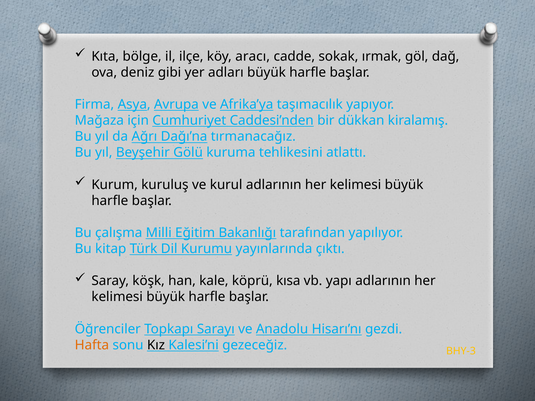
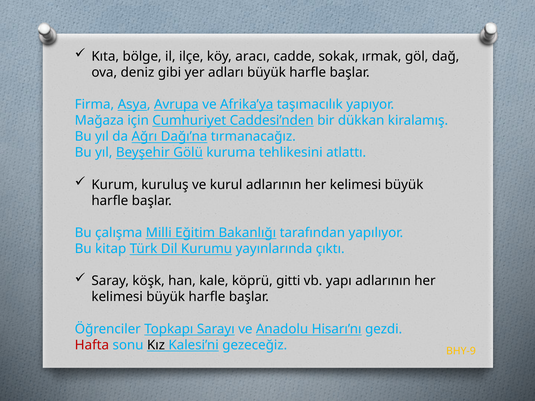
kısa: kısa -> gitti (288, 281)
Hafta colour: orange -> red (92, 345)
BHY-3: BHY-3 -> BHY-9 (461, 351)
